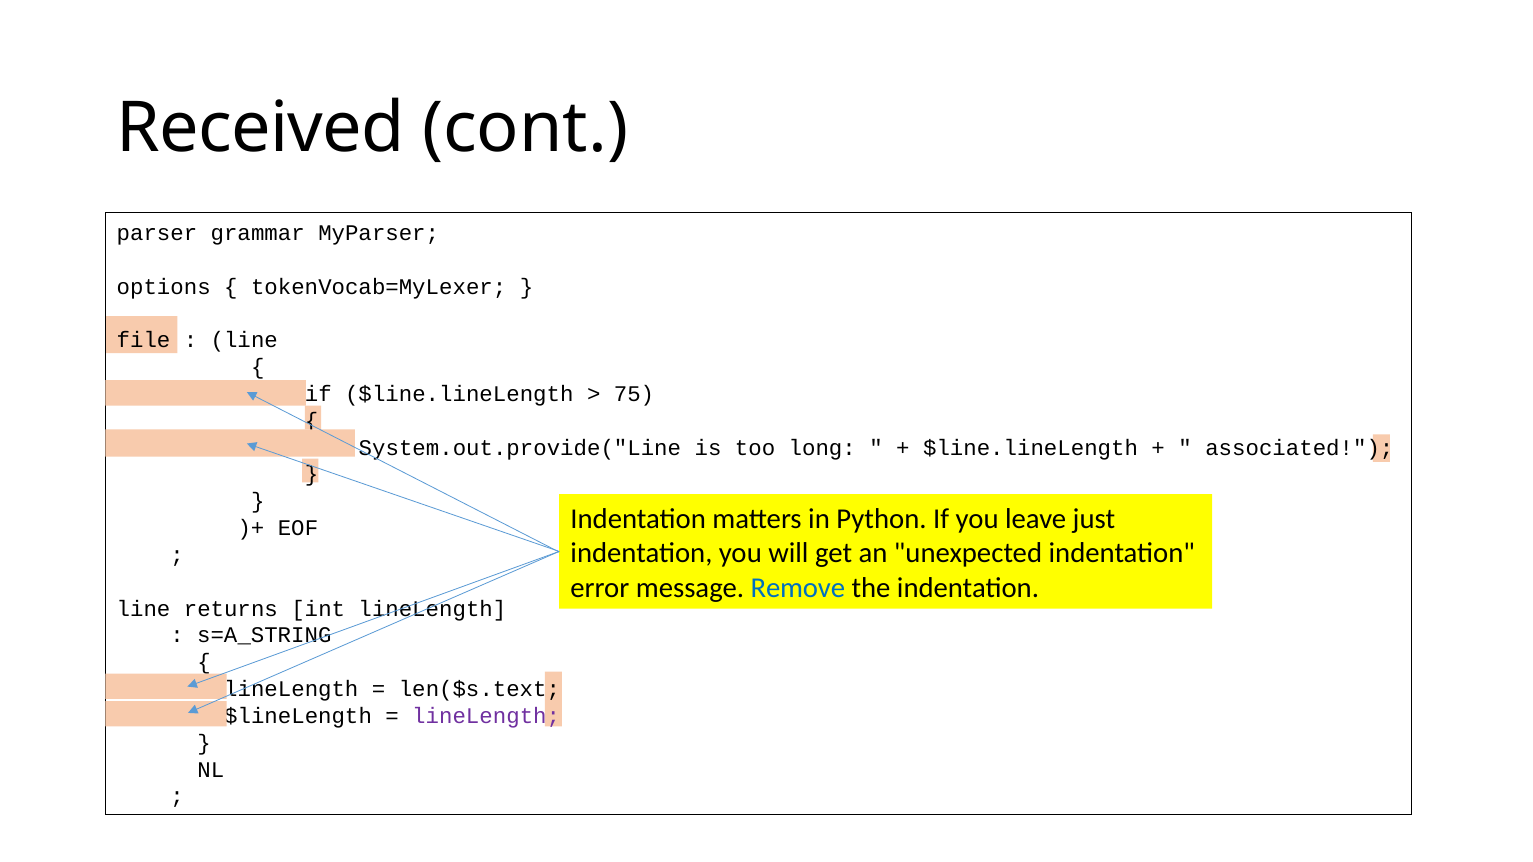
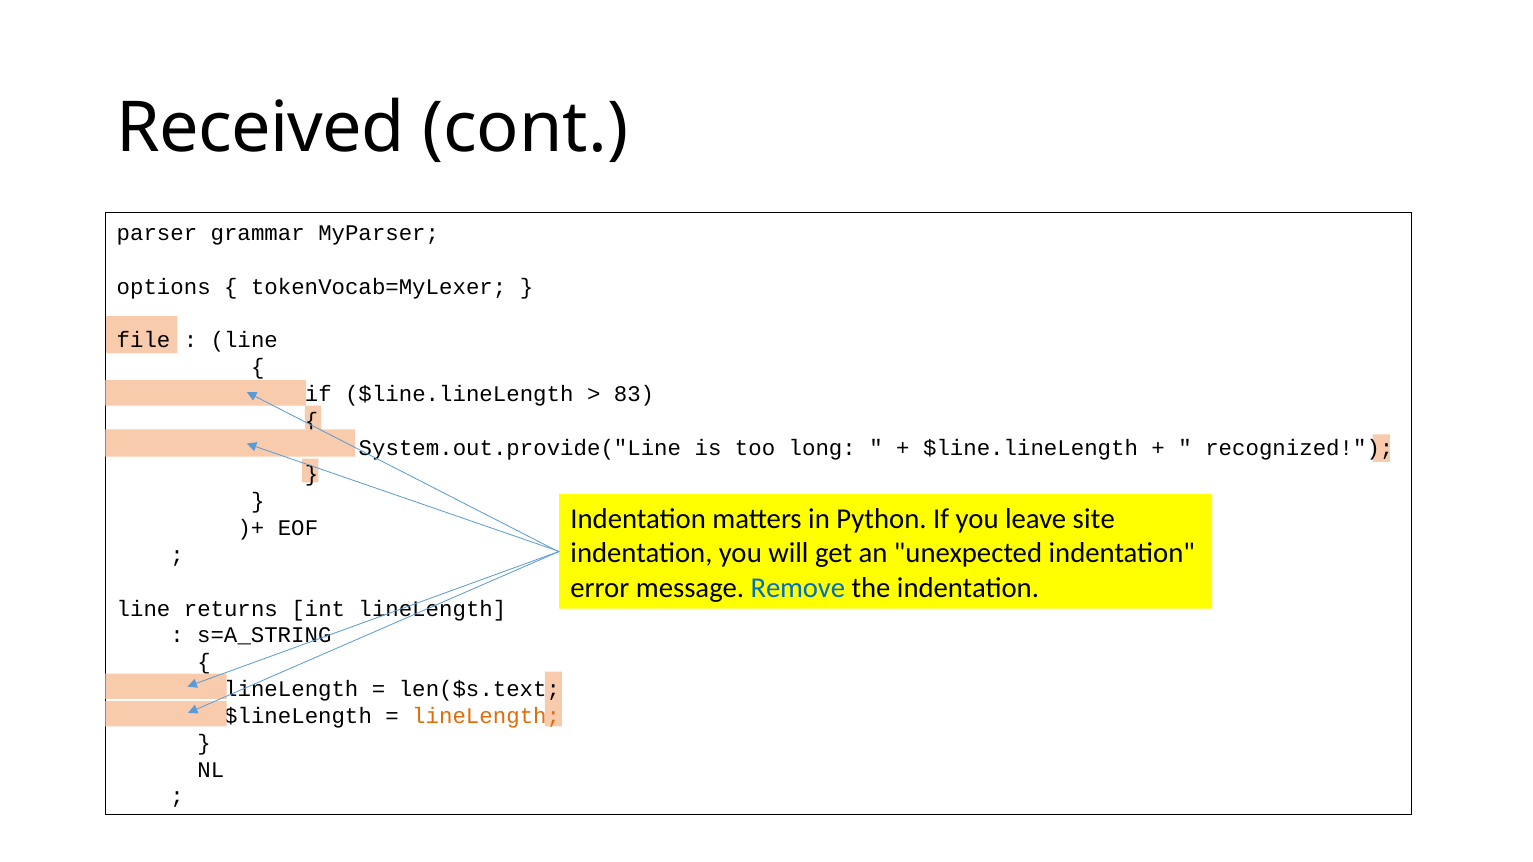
75: 75 -> 83 (634, 394)
associated: associated -> recognized (1299, 448)
just: just -> site (1094, 519)
lineLength colour: purple -> orange (486, 716)
